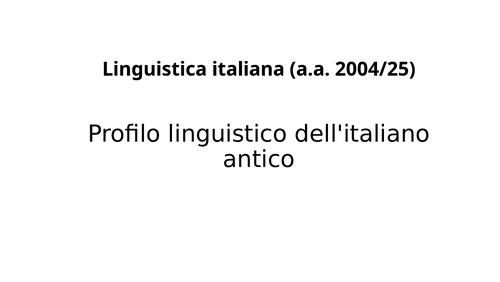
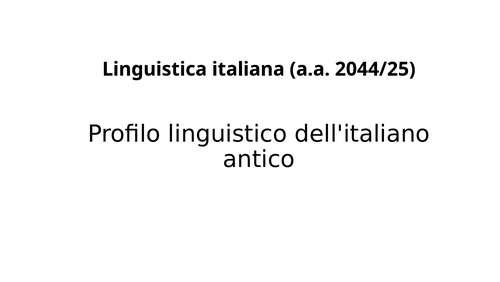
2004/25: 2004/25 -> 2044/25 (375, 69)
